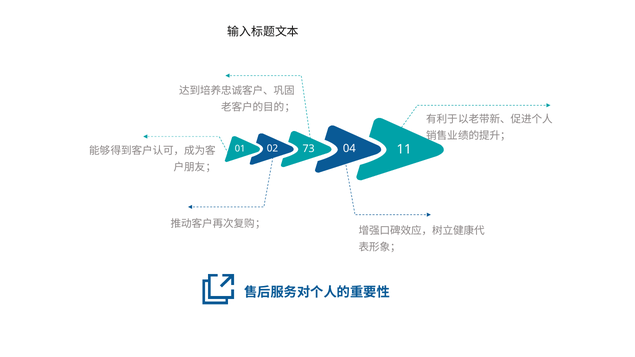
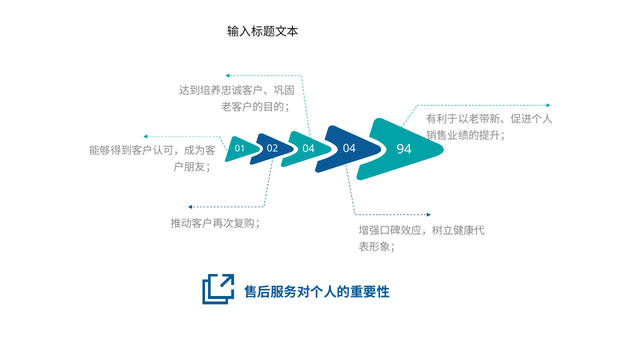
02 73: 73 -> 04 (309, 149)
11: 11 -> 94 (404, 150)
